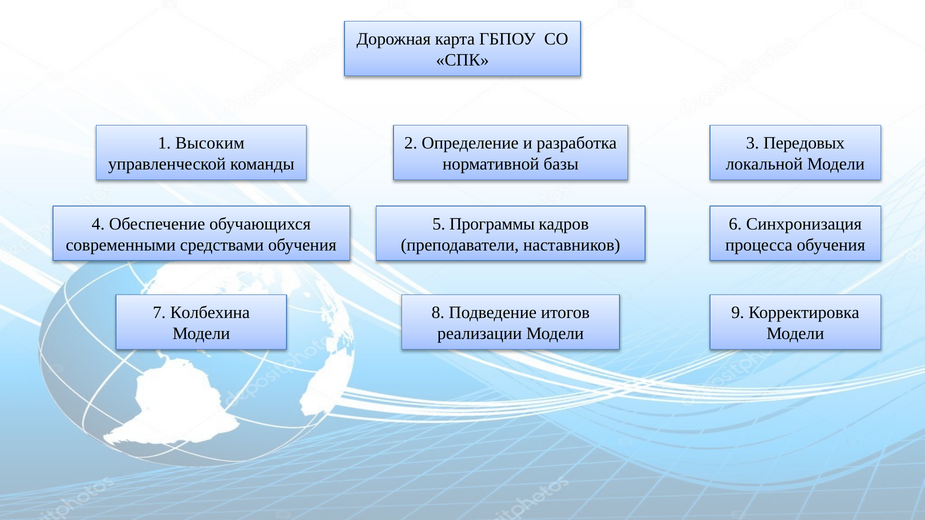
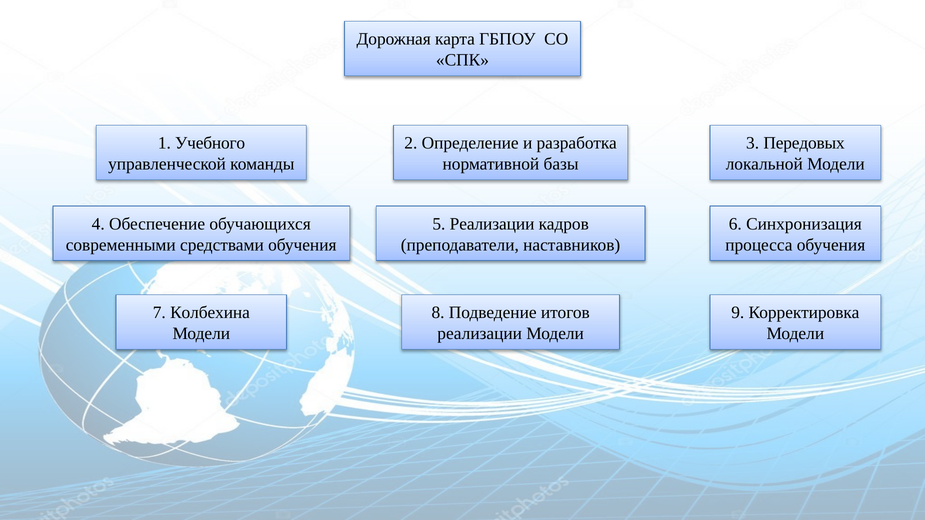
Высоким: Высоким -> Учебного (210, 143)
5 Программы: Программы -> Реализации (492, 224)
